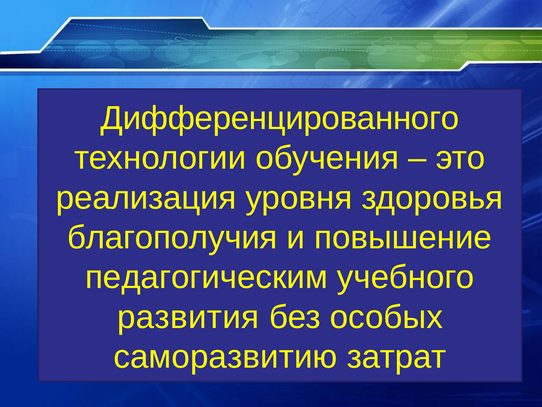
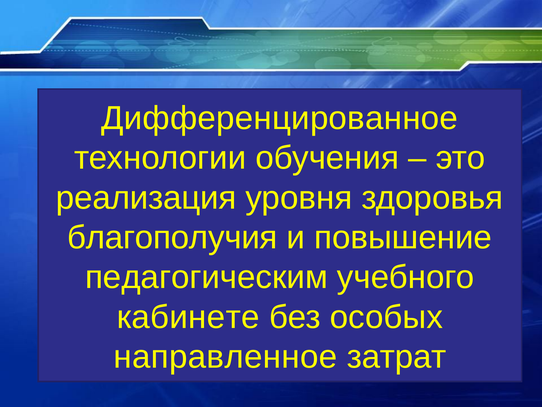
Дифференцированного: Дифференцированного -> Дифференцированное (280, 118)
развития: развития -> кабинете (188, 317)
саморазвитию: саморазвитию -> направленное (225, 357)
